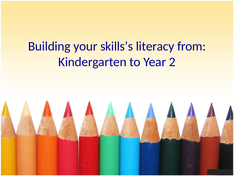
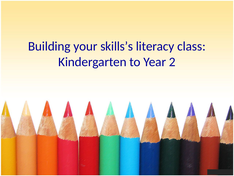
from: from -> class (191, 46)
